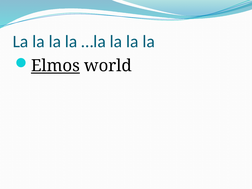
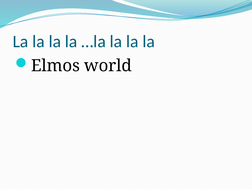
Elmos underline: present -> none (55, 66)
